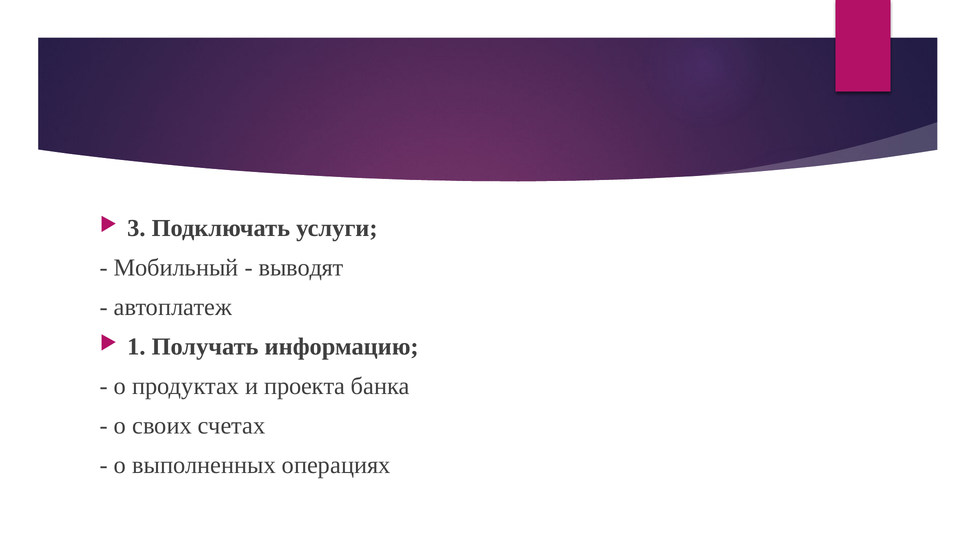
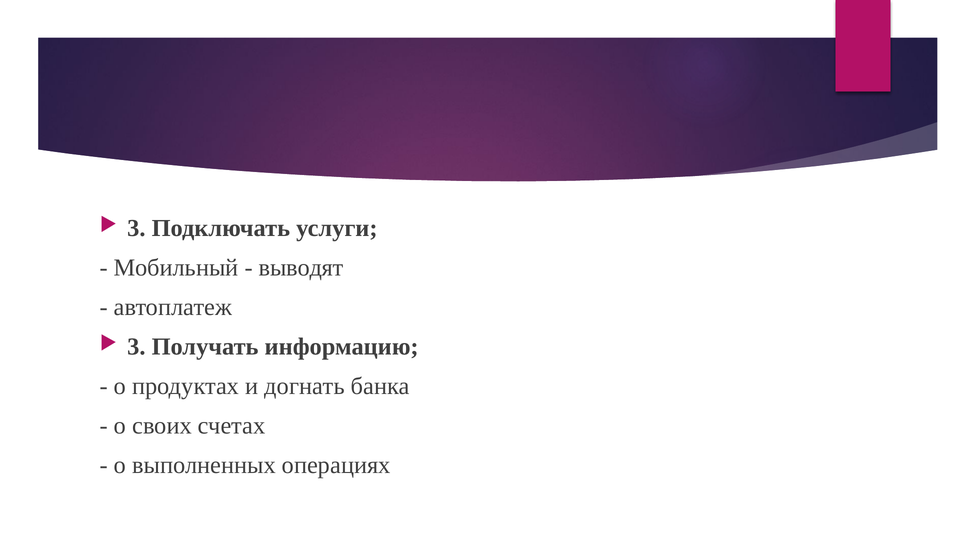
1: 1 -> 3 (136, 347)
проекта: проекта -> догнать (305, 386)
